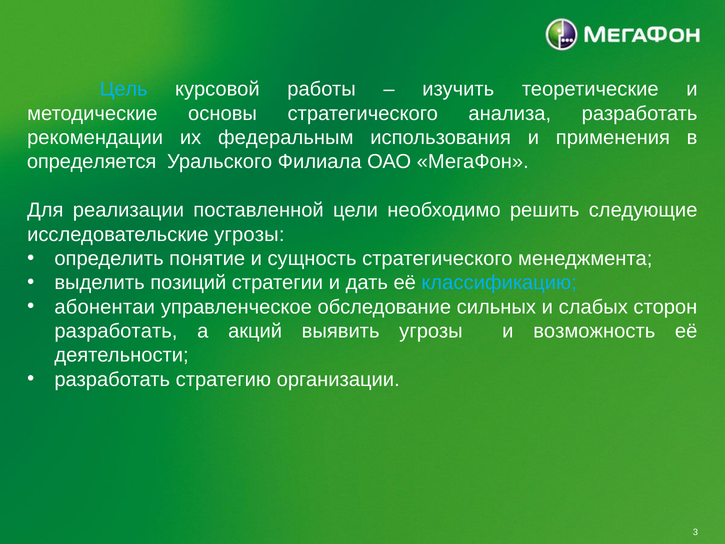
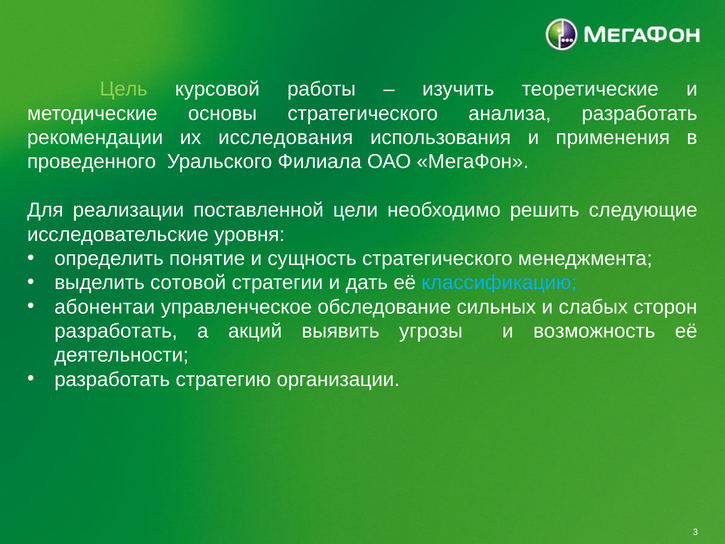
Цель colour: light blue -> light green (124, 89)
федеральным: федеральным -> исследования (286, 138)
определяется: определяется -> проведенного (92, 162)
исследовательские угрозы: угрозы -> уровня (249, 234)
позиций: позиций -> сотовой (188, 283)
